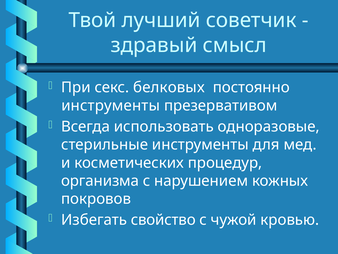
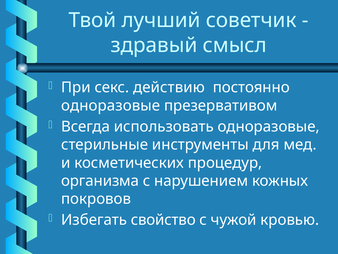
белковых: белковых -> действию (169, 87)
инструменты: инструменты -> одноразовые (111, 105)
